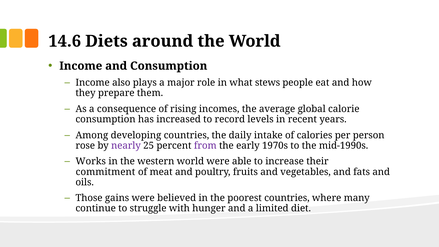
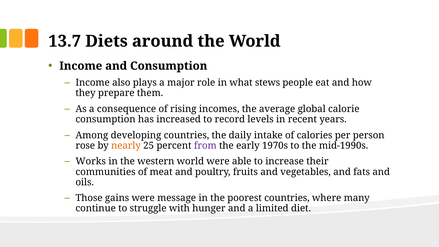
14.6: 14.6 -> 13.7 (65, 41)
nearly colour: purple -> orange (126, 146)
commitment: commitment -> communities (106, 172)
believed: believed -> message (177, 198)
